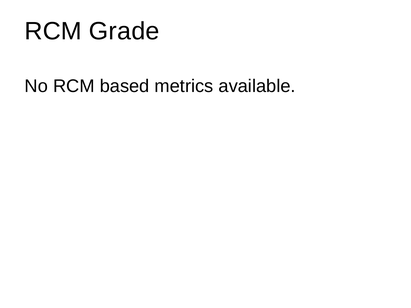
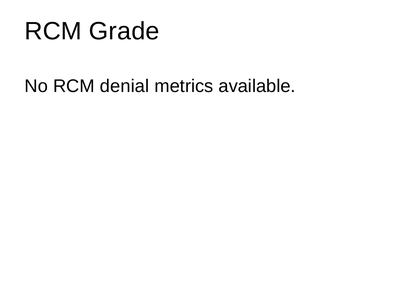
based: based -> denial (124, 86)
